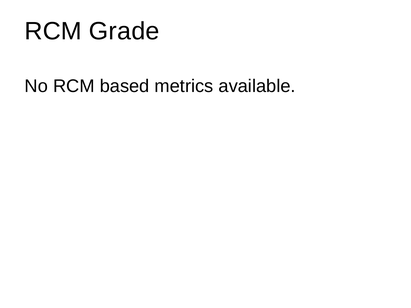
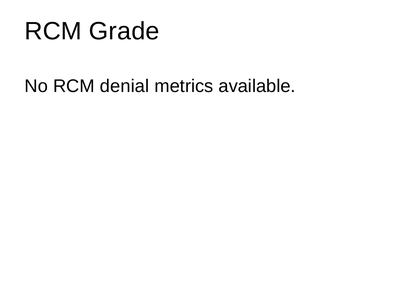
based: based -> denial (124, 86)
